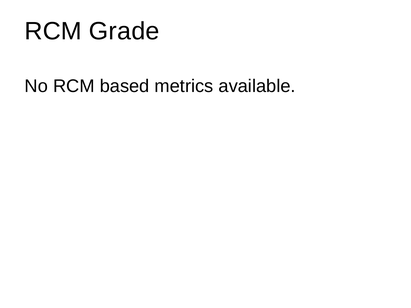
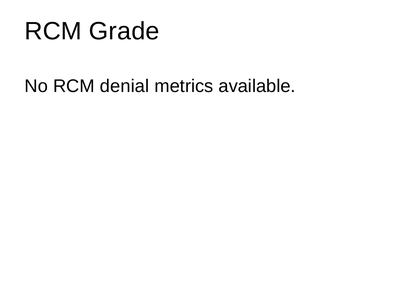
based: based -> denial (124, 86)
